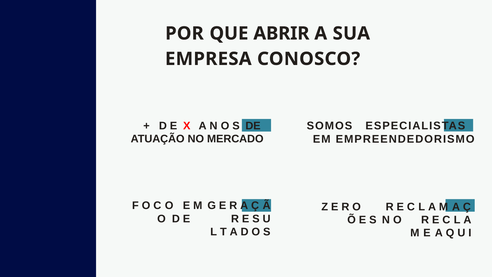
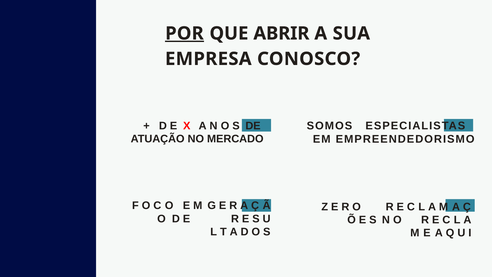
POR underline: none -> present (184, 33)
